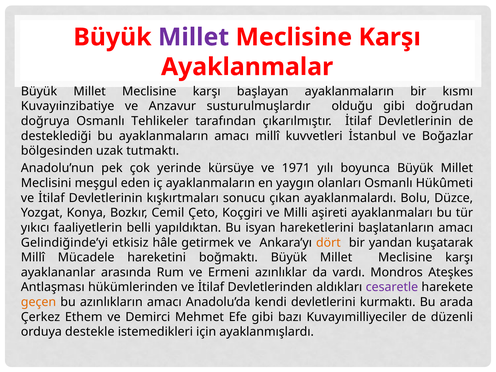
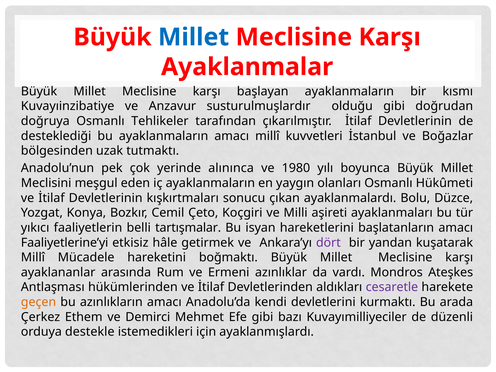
Millet colour: purple -> blue (194, 37)
kürsüye: kürsüye -> alınınca (231, 168)
1971: 1971 -> 1980 (296, 168)
yapıldıktan: yapıldıktan -> tartışmalar (188, 228)
Gelindiğinde’yi: Gelindiğinde’yi -> Faaliyetlerine’yi (65, 243)
dört colour: orange -> purple (328, 243)
